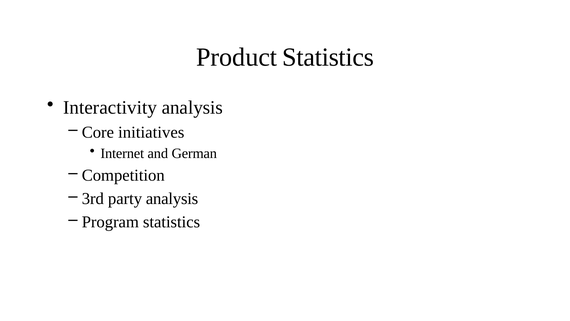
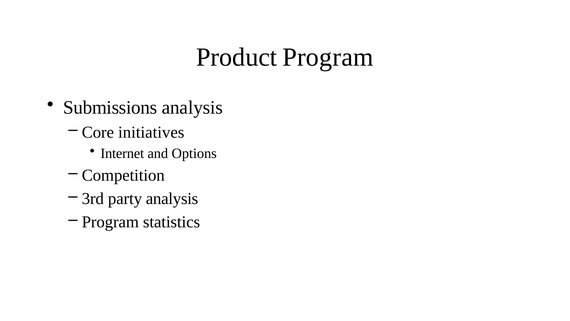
Product Statistics: Statistics -> Program (328, 57)
Interactivity: Interactivity -> Submissions (110, 107)
German: German -> Options (194, 153)
